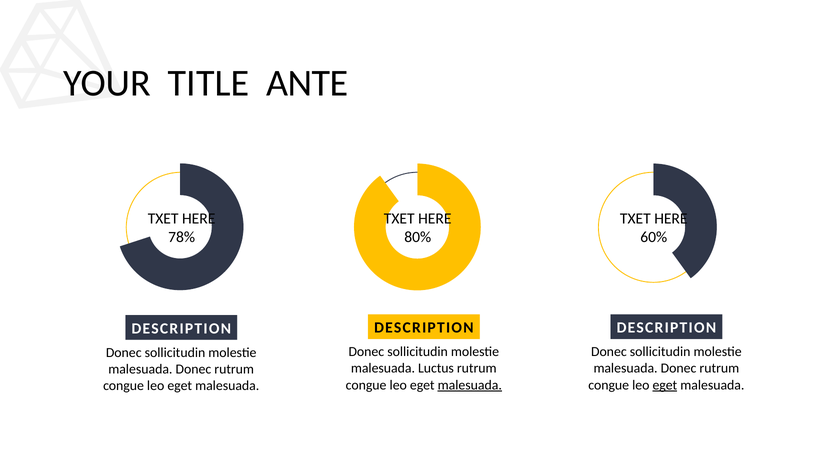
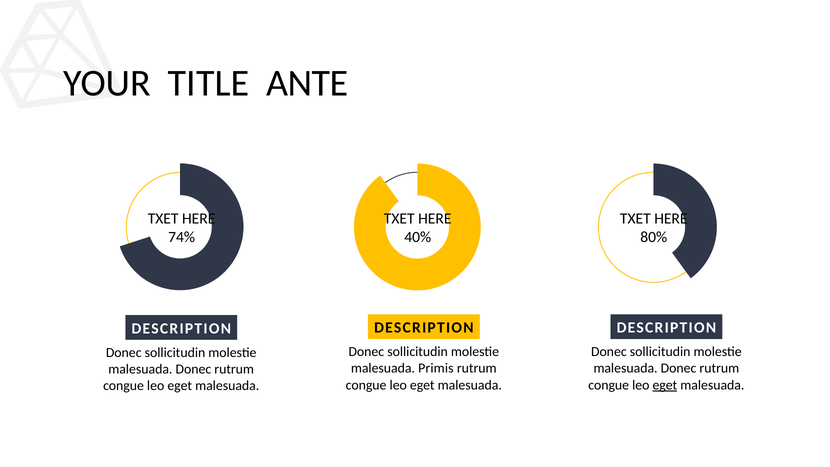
78%: 78% -> 74% (182, 237)
80%: 80% -> 40% (418, 237)
60%: 60% -> 80% (654, 237)
Luctus: Luctus -> Primis (436, 368)
malesuada underline: present -> none (470, 385)
